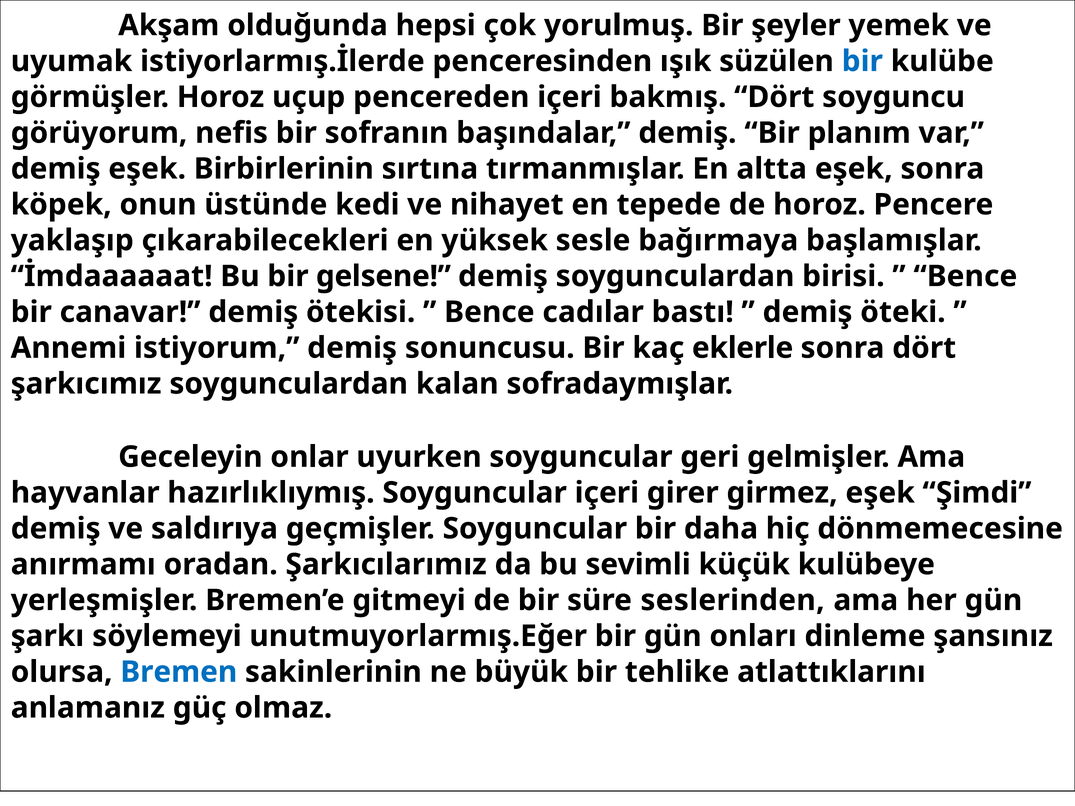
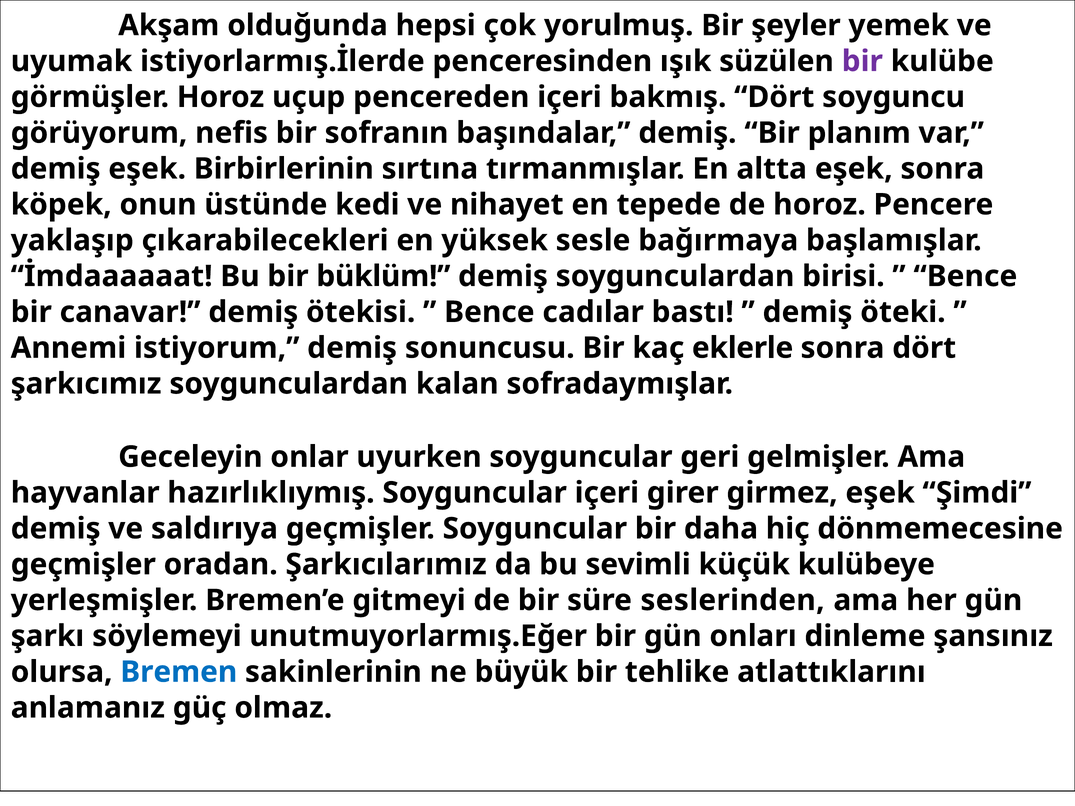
bir colour: blue -> purple (862, 61)
gelsene: gelsene -> büklüm (383, 276)
anırmamı: anırmamı -> geçmişler (83, 565)
